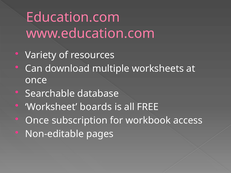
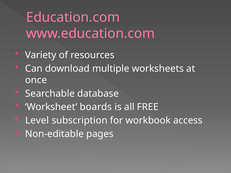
Once: Once -> Level (37, 121)
